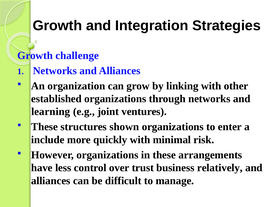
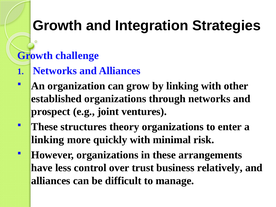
learning: learning -> prospect (51, 112)
shown: shown -> theory (124, 127)
include: include -> linking (48, 140)
